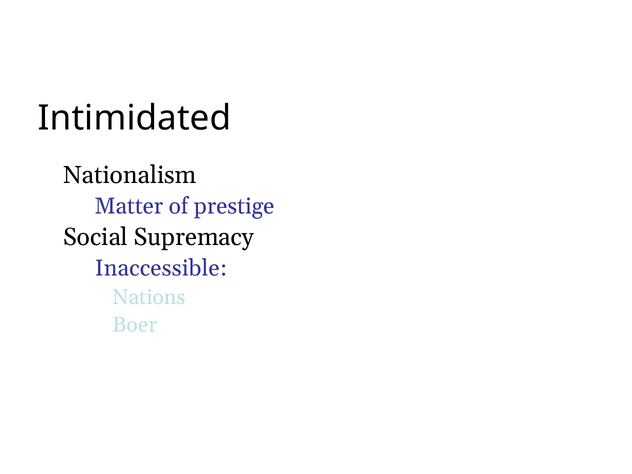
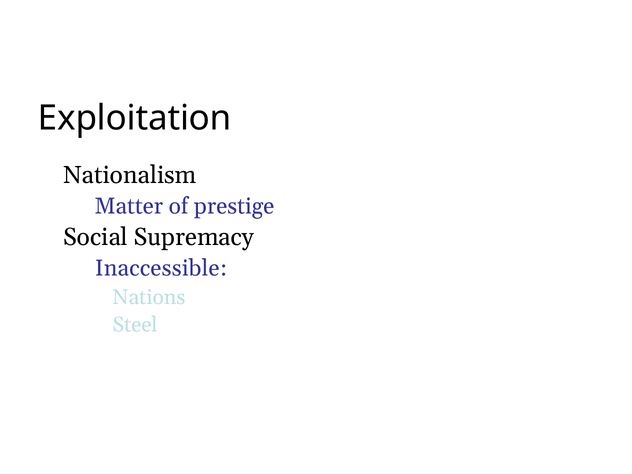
Intimidated: Intimidated -> Exploitation (135, 118)
Boer: Boer -> Steel (135, 325)
